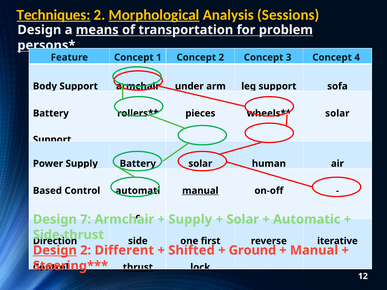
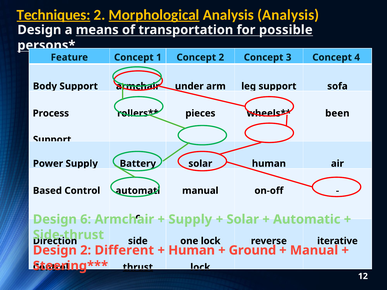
Analysis Sessions: Sessions -> Analysis (288, 15)
means underline: present -> none (97, 30)
problem: problem -> possible (286, 30)
Battery: Battery -> Process (51, 113)
solar: solar -> been (337, 113)
manual underline: present -> none (200, 191)
7: 7 -> 6 (86, 220)
one first: first -> lock (211, 241)
Design underline: present -> none (55, 250)
Shifted: Shifted -> Human (192, 250)
